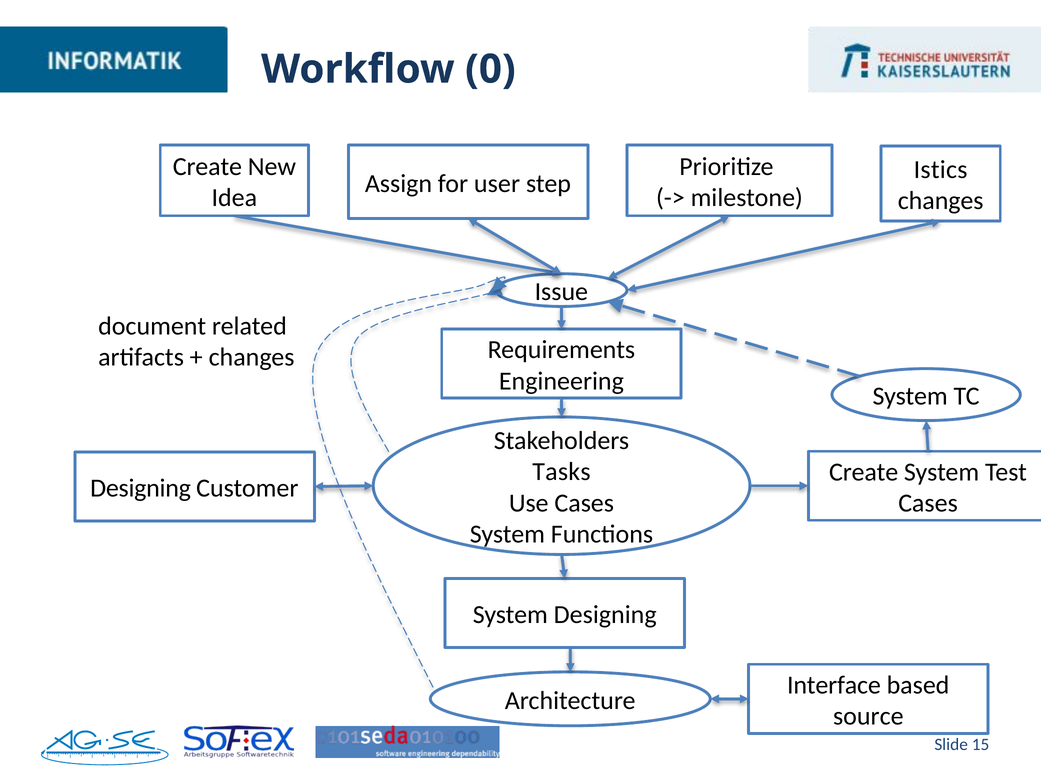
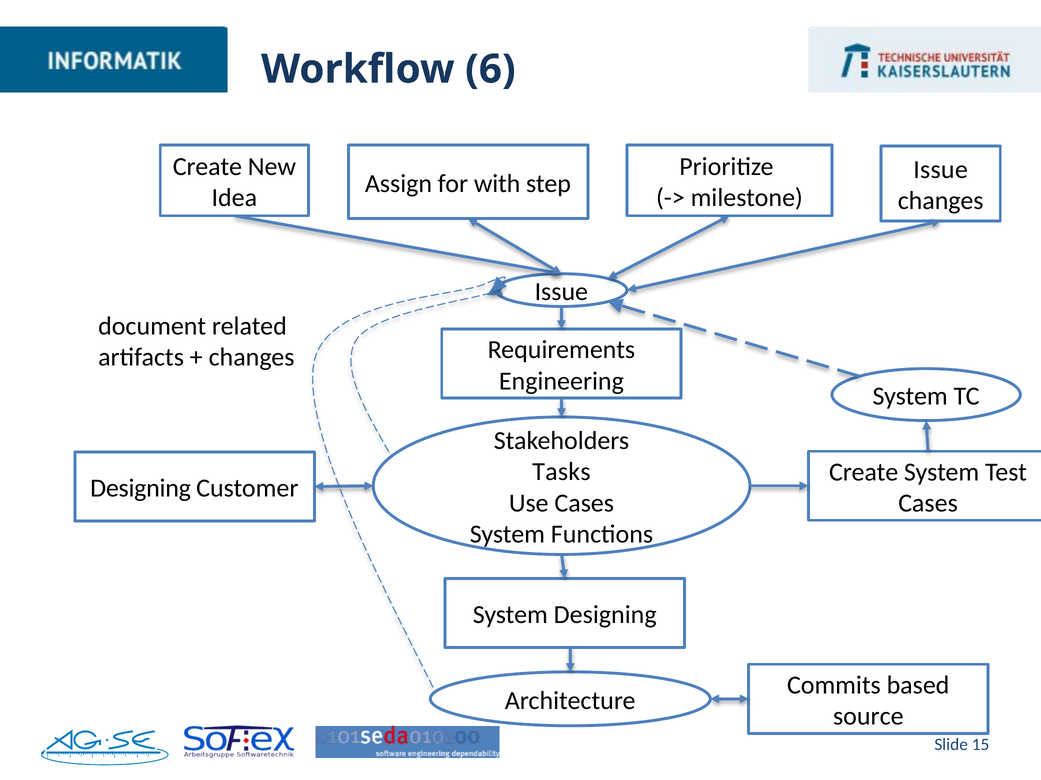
0: 0 -> 6 (490, 69)
Istics: Istics -> Issue (941, 170)
user: user -> with (497, 184)
Interface: Interface -> Commits (834, 686)
